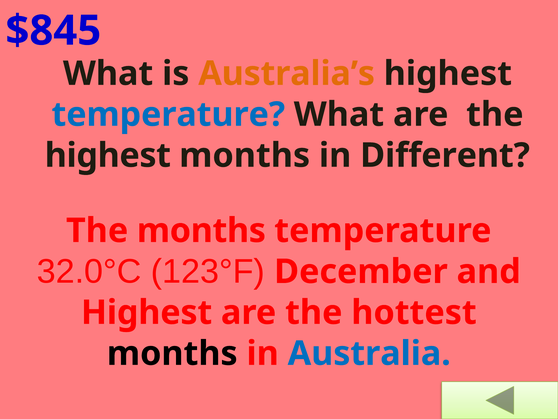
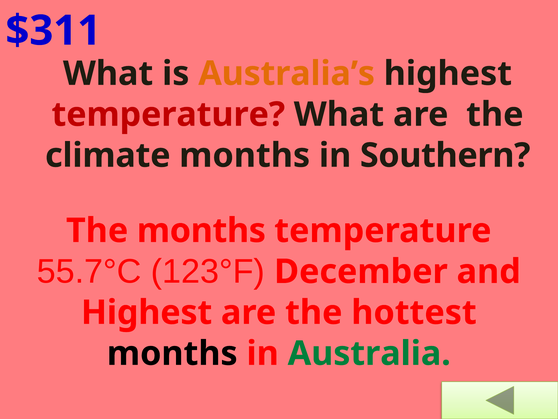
$845: $845 -> $311 (53, 31)
temperature colour: blue -> red (168, 114)
highest: highest -> climate (108, 155)
Different: Different -> Southern (445, 155)
32.0°C: 32.0°C -> 55.7°C (89, 271)
Australia colour: blue -> green (369, 353)
